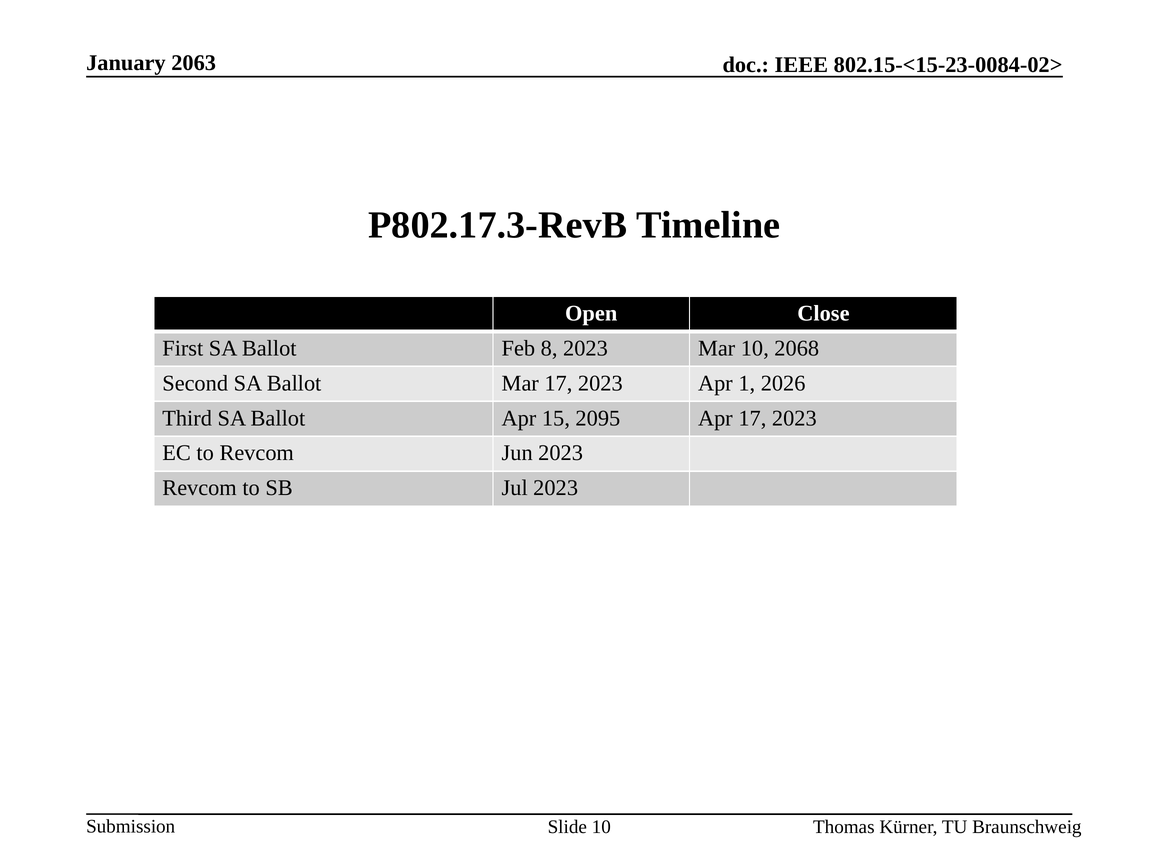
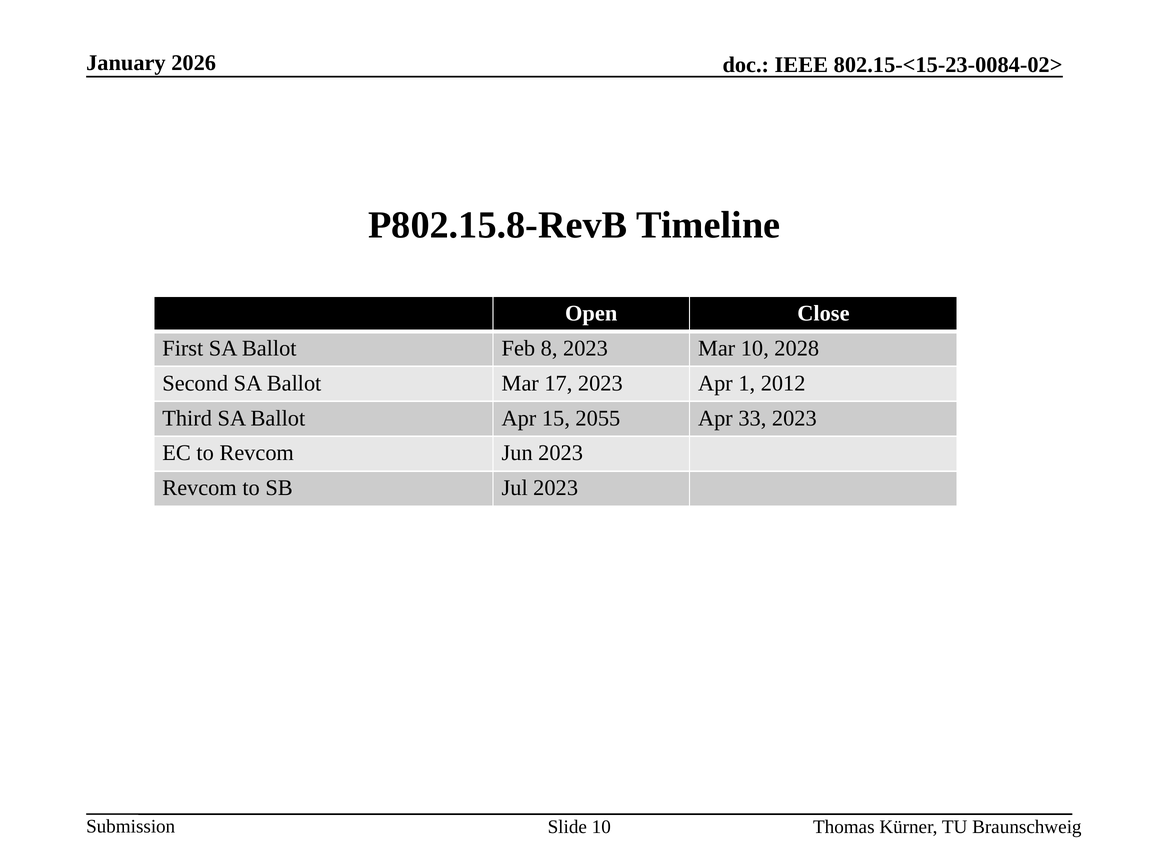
2063: 2063 -> 2026 (194, 63)
P802.17.3-RevB: P802.17.3-RevB -> P802.15.8-RevB (498, 225)
2068: 2068 -> 2028 (797, 348)
2026: 2026 -> 2012 (783, 383)
2095: 2095 -> 2055 (598, 418)
Apr 17: 17 -> 33 (752, 418)
